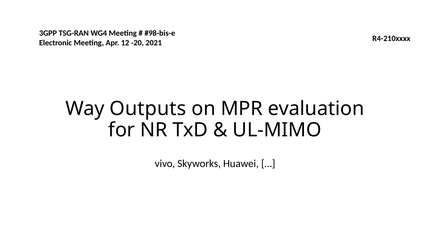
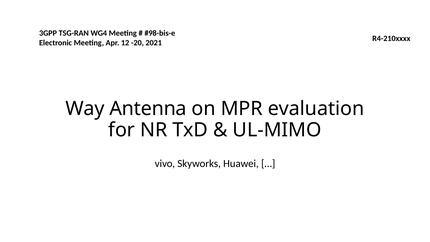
Outputs: Outputs -> Antenna (148, 109)
